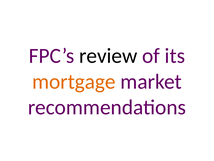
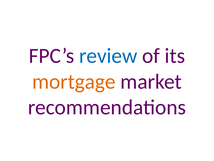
review colour: black -> blue (108, 56)
